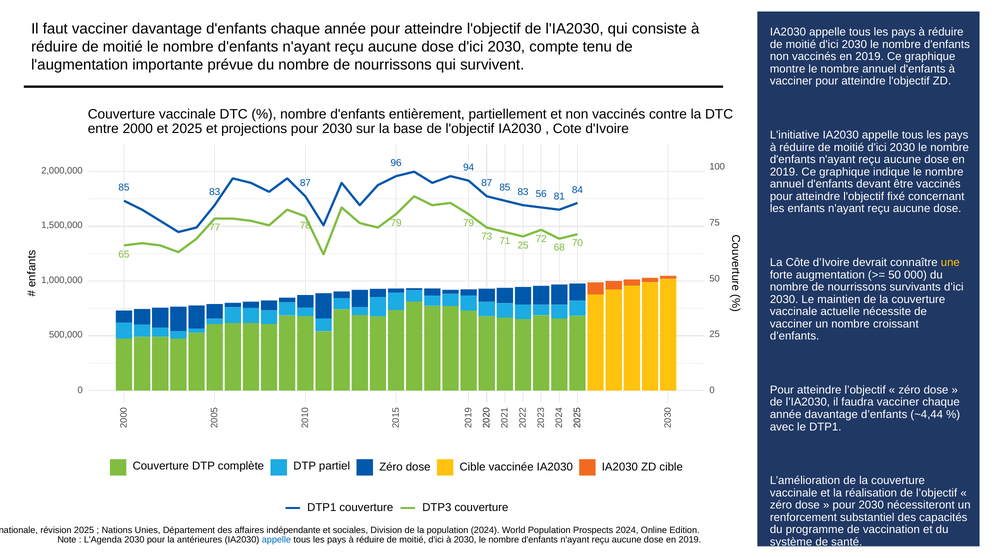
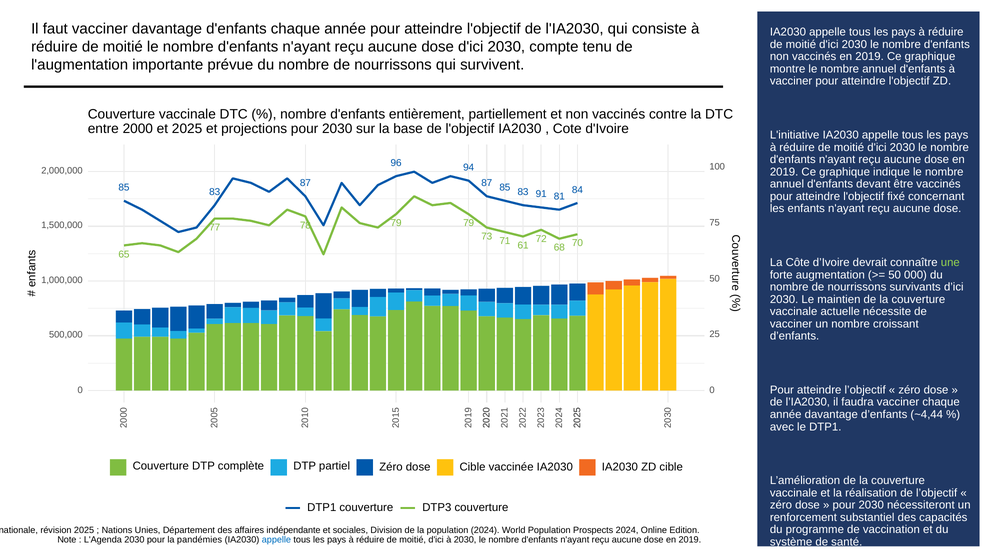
56: 56 -> 91 (541, 194)
71 25: 25 -> 61 (523, 245)
une colour: yellow -> light green (950, 262)
antérieures: antérieures -> pandémies (200, 540)
